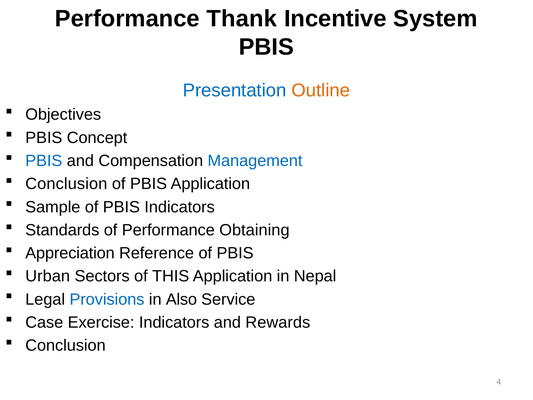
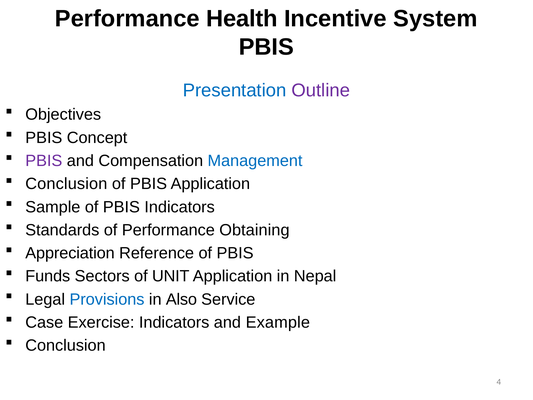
Thank: Thank -> Health (242, 19)
Outline colour: orange -> purple (321, 90)
PBIS colour: blue -> purple (44, 161)
Urban: Urban -> Funds (48, 276)
THIS: THIS -> UNIT (171, 276)
Rewards: Rewards -> Example (278, 322)
